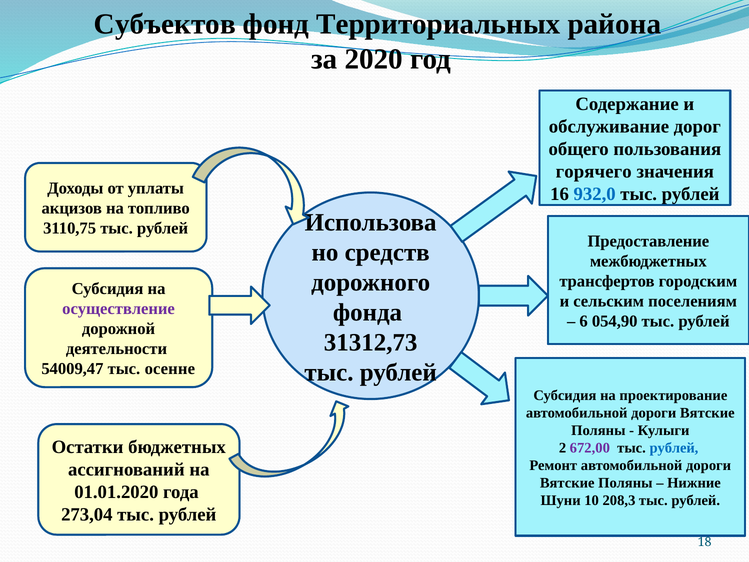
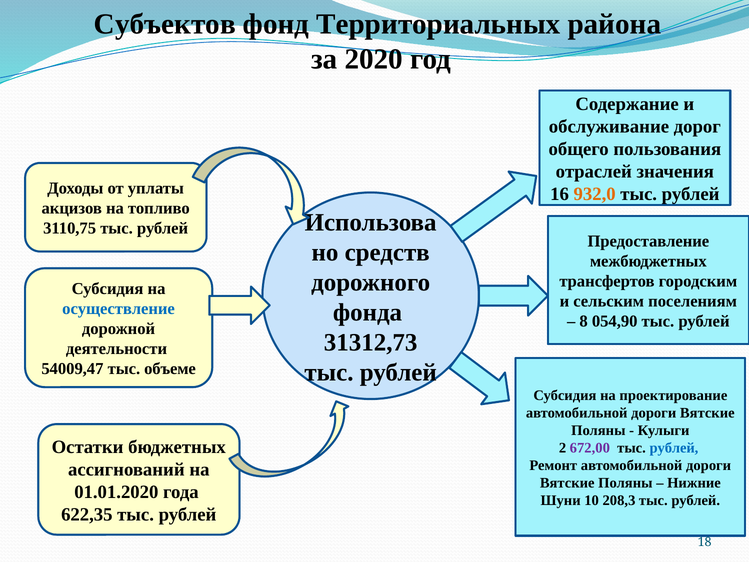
горячего: горячего -> отраслей (594, 171)
932,0 colour: blue -> orange (595, 194)
осуществление colour: purple -> blue (119, 309)
6: 6 -> 8 (584, 321)
осенне: осенне -> объеме (170, 369)
273,04: 273,04 -> 622,35 (87, 514)
